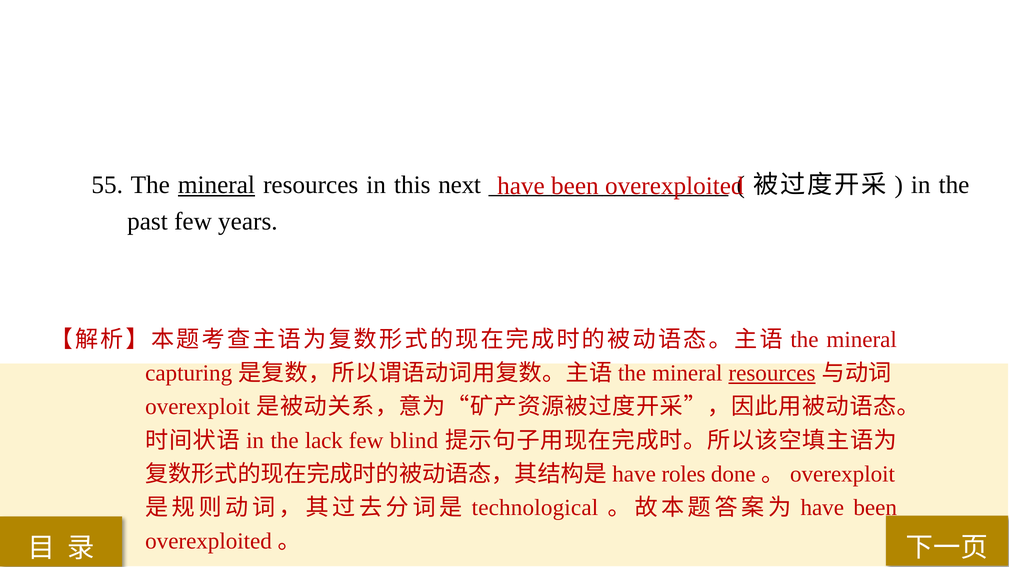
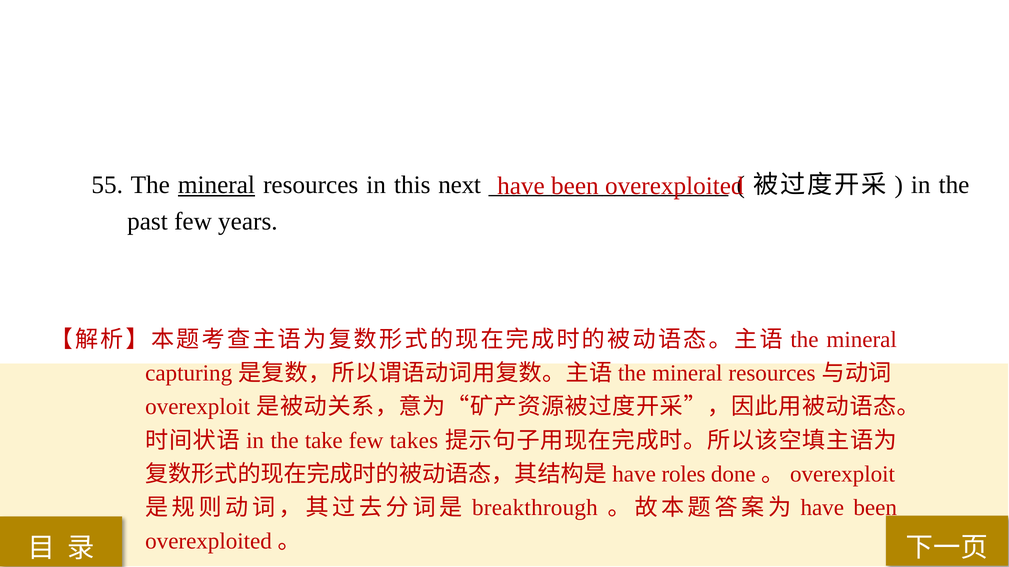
resources underline: present -> none (772, 374)
lack: lack -> take (324, 441)
blind: blind -> takes (414, 441)
technological: technological -> breakthrough (535, 508)
